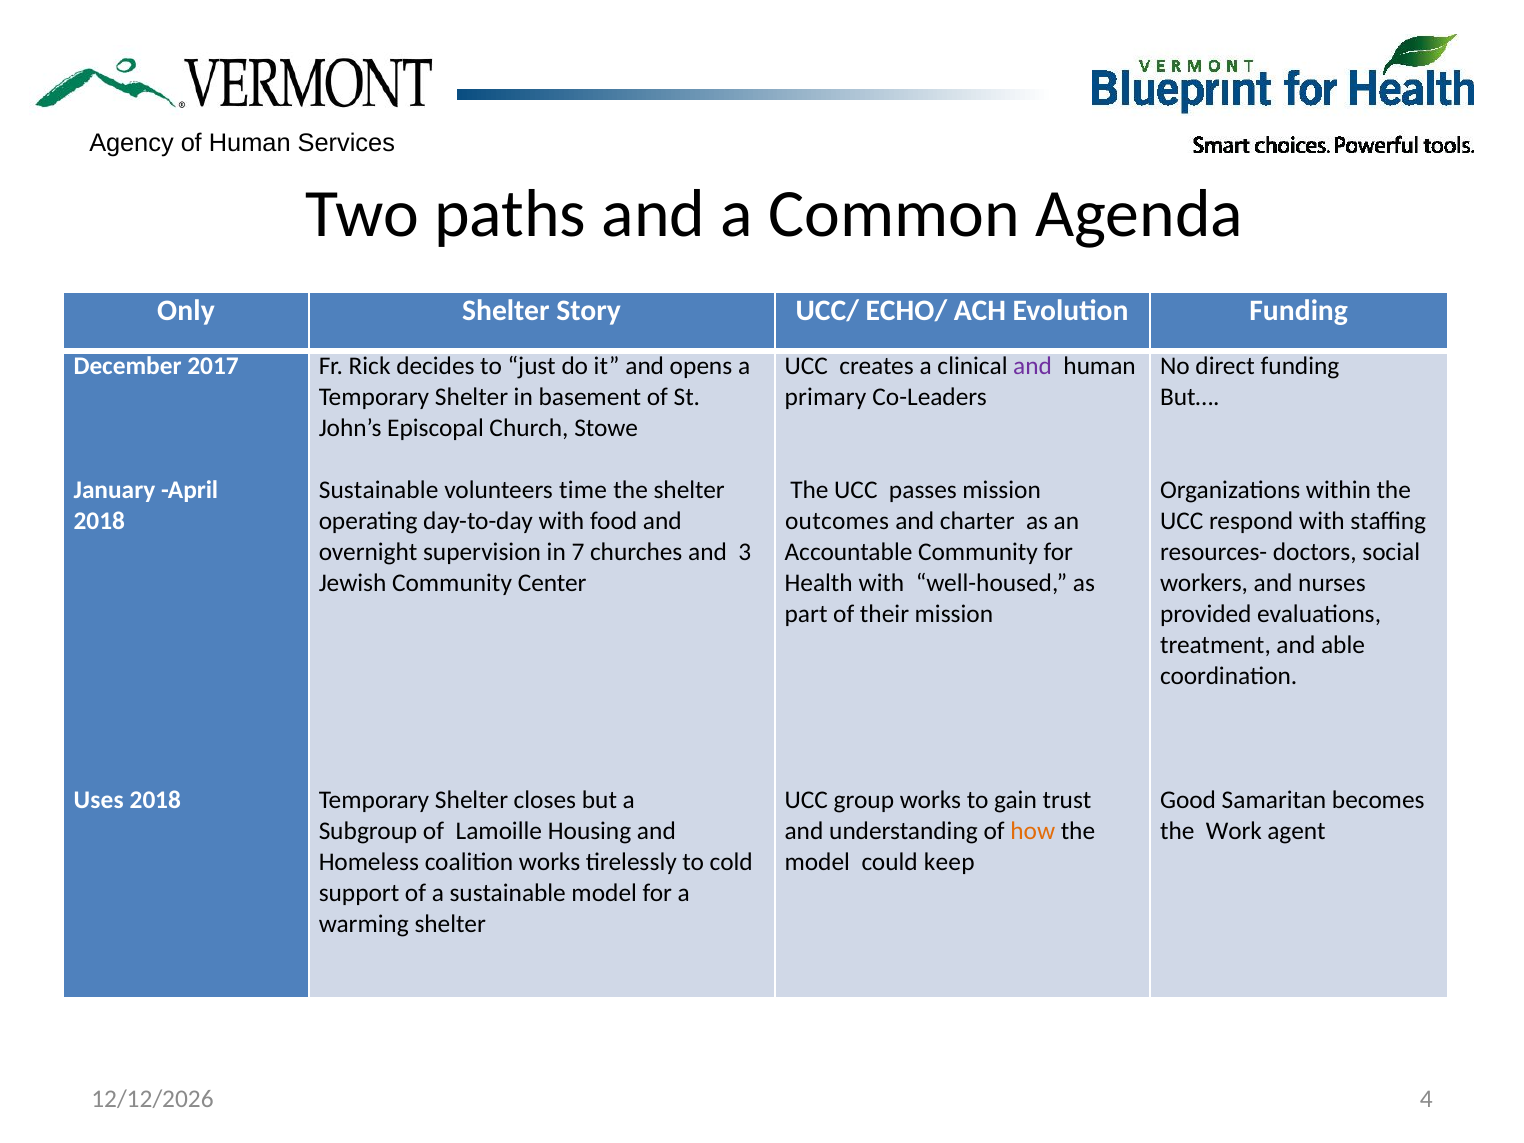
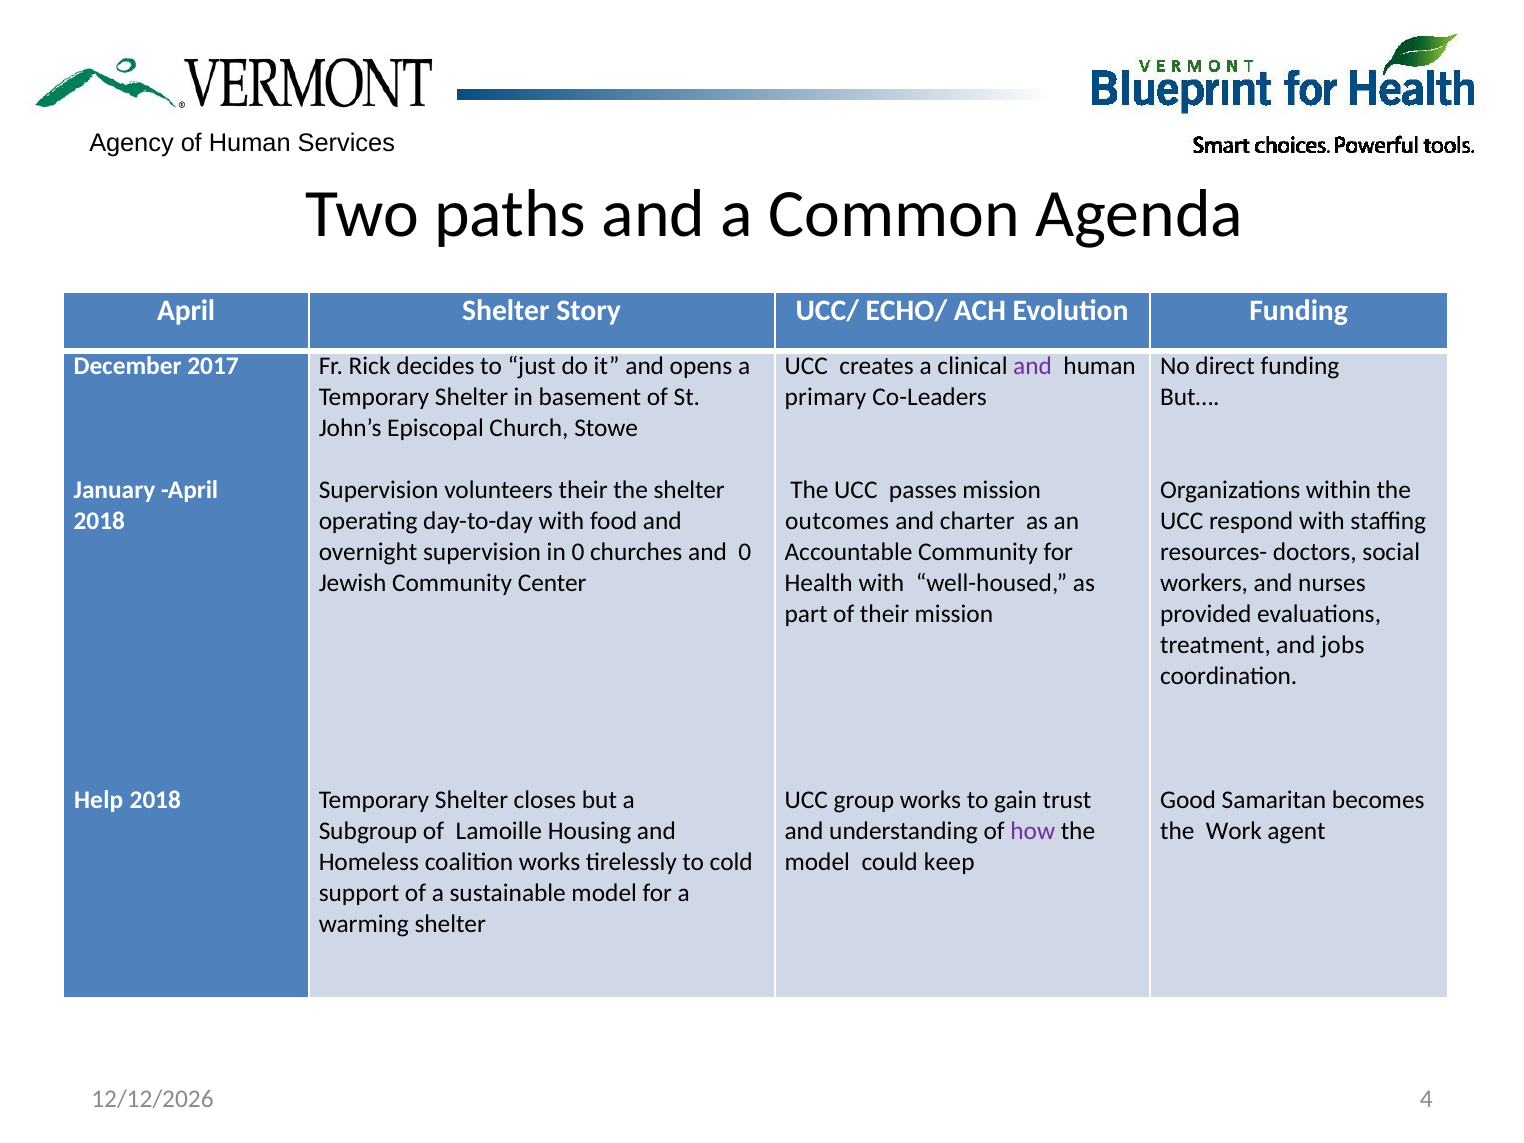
Only: Only -> April (186, 310)
Sustainable: Sustainable -> Supervision (379, 490)
volunteers time: time -> their (583, 490)
in 7: 7 -> 0 (578, 552)
and 3: 3 -> 0 (745, 552)
able: able -> jobs (1343, 645)
Uses: Uses -> Help (99, 800)
how colour: orange -> purple (1033, 831)
